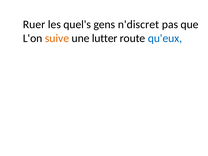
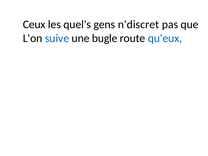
Ruer: Ruer -> Ceux (34, 24)
suive colour: orange -> blue (57, 38)
lutter: lutter -> bugle (105, 38)
